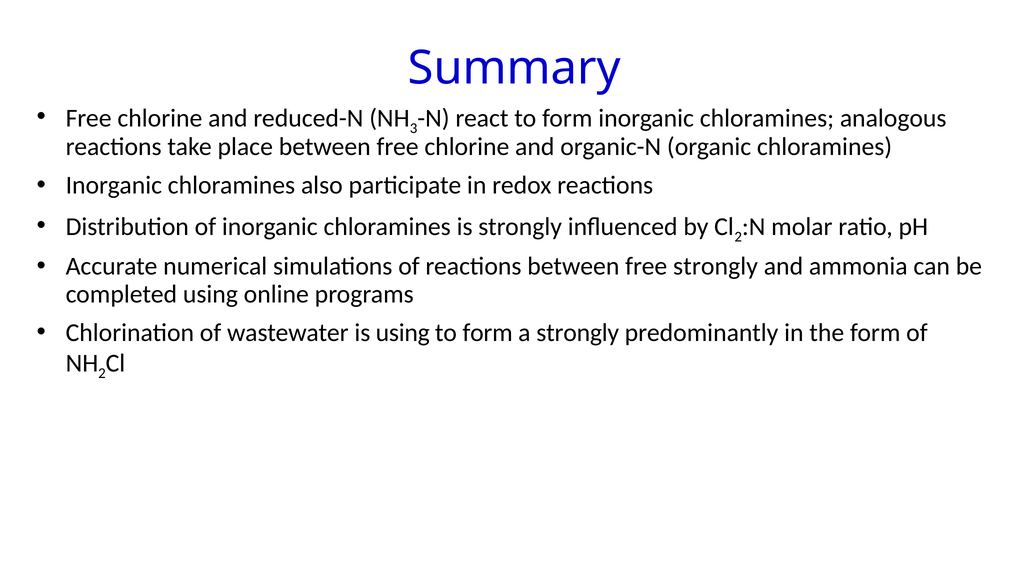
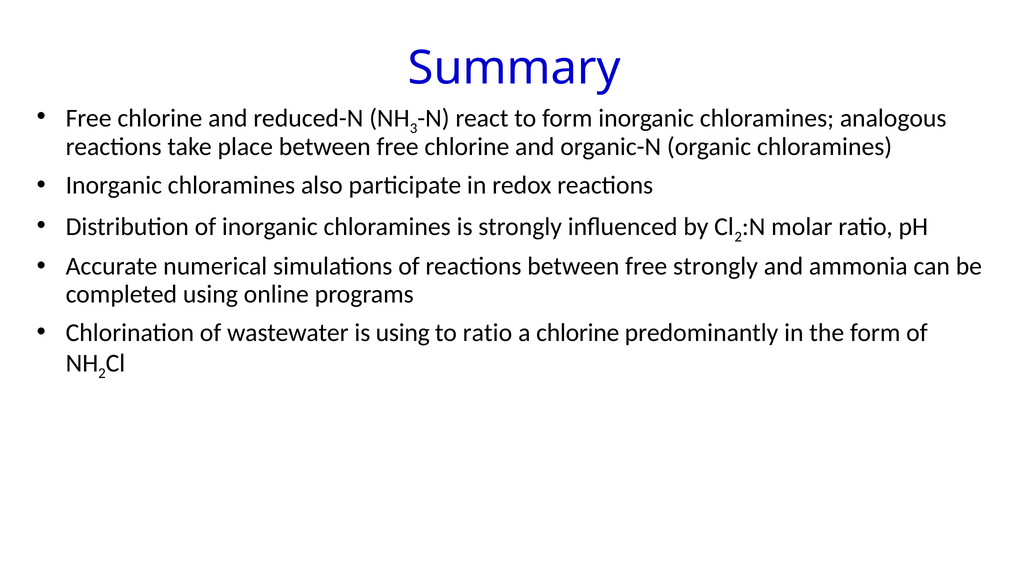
form: form -> ratio (487, 332)
a strongly: strongly -> chlorine (578, 332)
